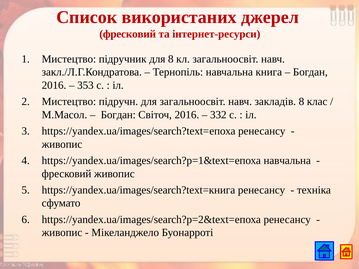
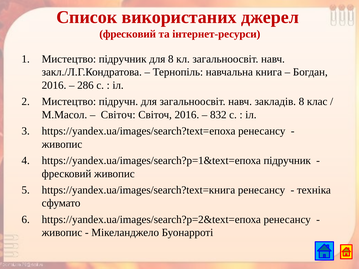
353: 353 -> 286 (85, 85)
Богдан: Богдан -> Світоч (118, 115)
332: 332 -> 832 (218, 115)
https://yandex.ua/images/search?p=1&text=епоха навчальна: навчальна -> підручник (287, 161)
